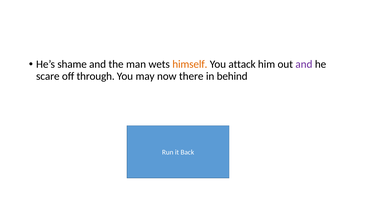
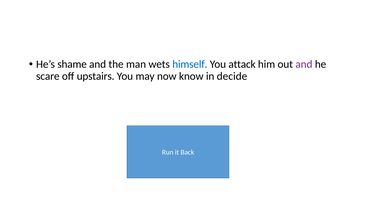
himself colour: orange -> blue (190, 64)
through: through -> upstairs (96, 76)
there: there -> know (191, 76)
behind: behind -> decide (232, 76)
